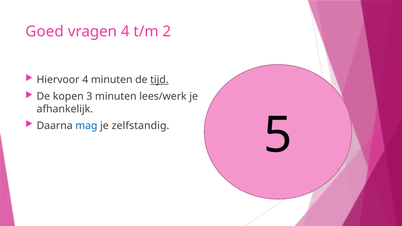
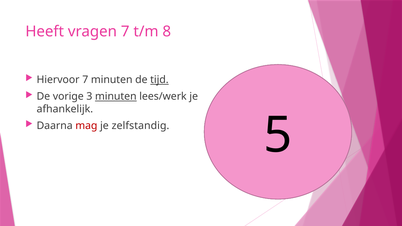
Goed: Goed -> Heeft (45, 32)
vragen 4: 4 -> 7 (125, 32)
2: 2 -> 8 (167, 32)
Hiervoor 4: 4 -> 7 (85, 80)
kopen: kopen -> vorige (68, 96)
minuten underline: none -> present (116, 96)
mag colour: blue -> red (86, 126)
